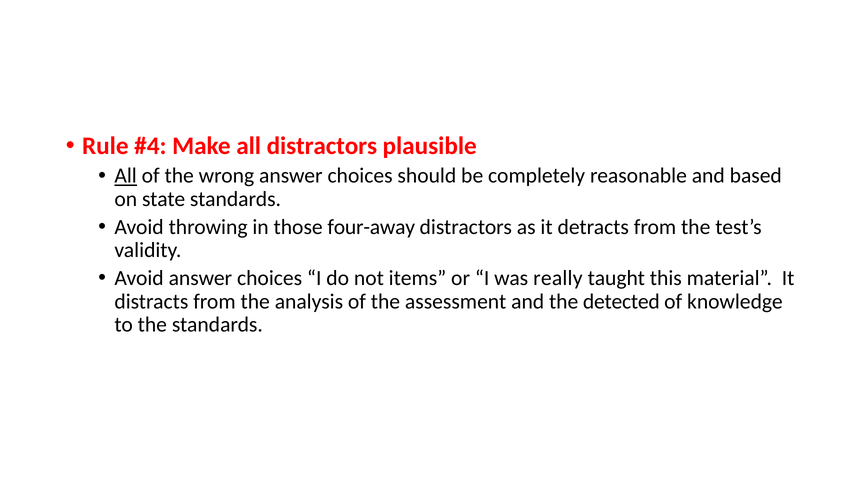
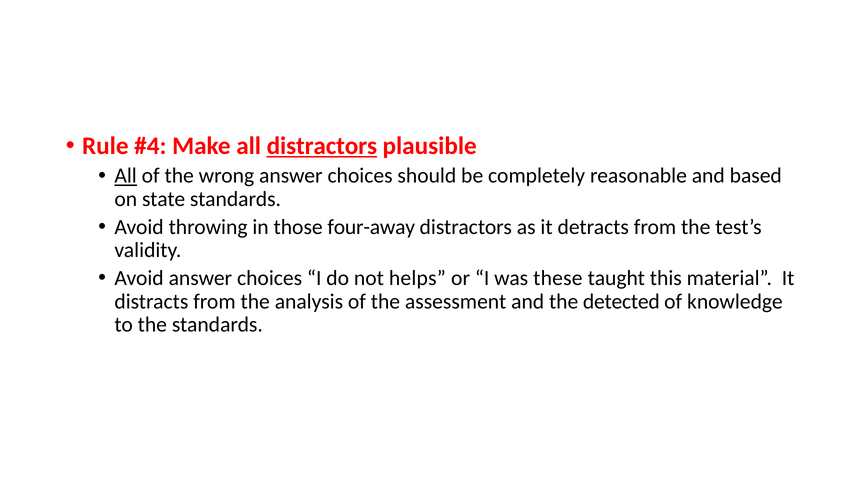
distractors underline: none -> present (322, 146)
items: items -> helps (417, 278)
really: really -> these (558, 278)
